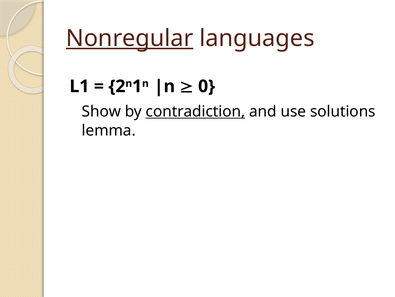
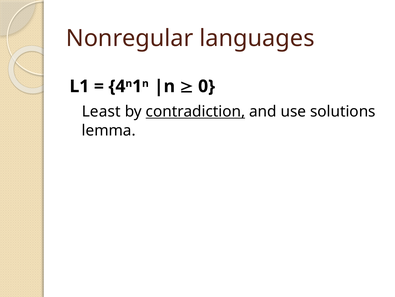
Nonregular underline: present -> none (130, 38)
2: 2 -> 4 (117, 86)
Show: Show -> Least (101, 111)
